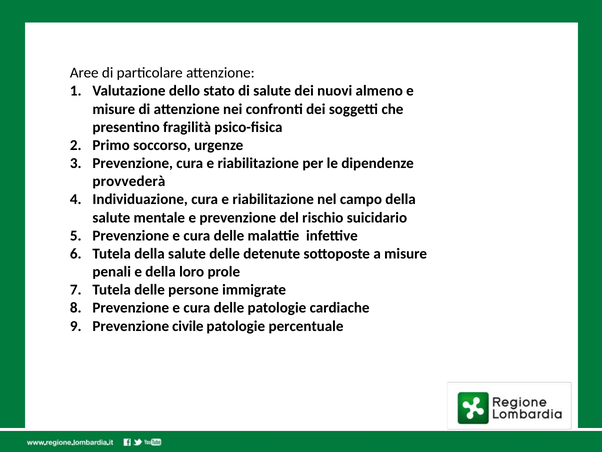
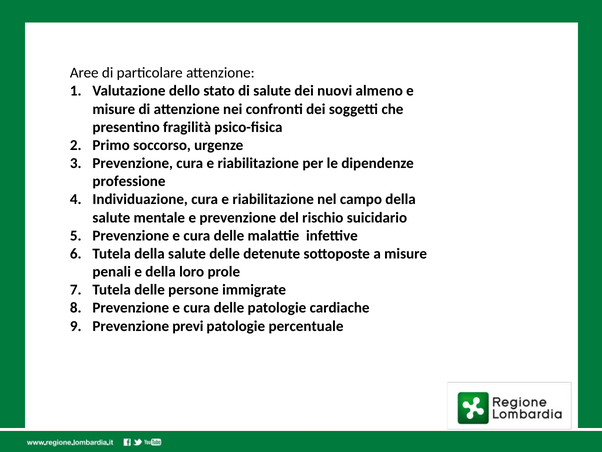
provvederà: provvederà -> professione (129, 181)
civile: civile -> previ (188, 326)
